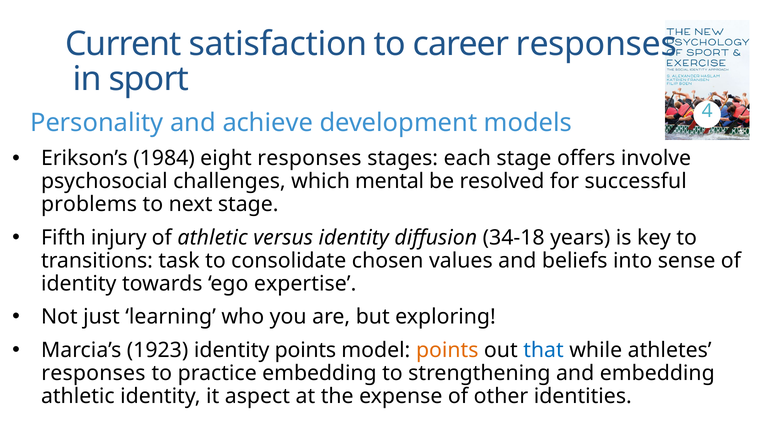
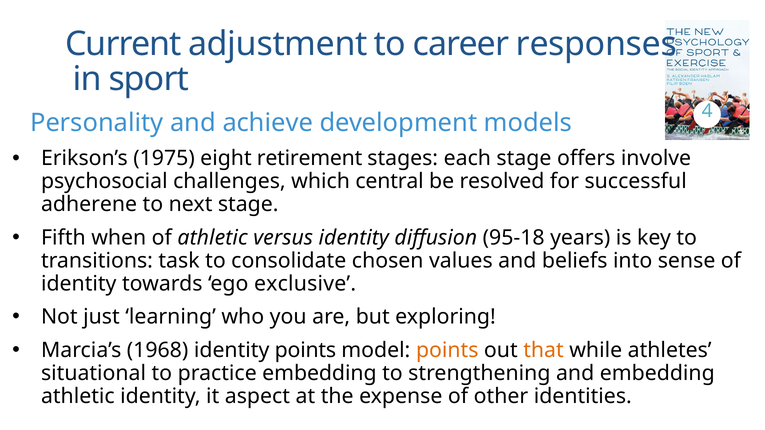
satisfaction: satisfaction -> adjustment (278, 44)
1984: 1984 -> 1975 (164, 158)
eight responses: responses -> retirement (310, 158)
mental: mental -> central (390, 181)
problems: problems -> adherene (89, 204)
injury: injury -> when (119, 238)
34-18: 34-18 -> 95-18 (514, 238)
expertise: expertise -> exclusive (305, 284)
1923: 1923 -> 1968 (158, 350)
that colour: blue -> orange (543, 350)
responses: responses -> situational (94, 373)
